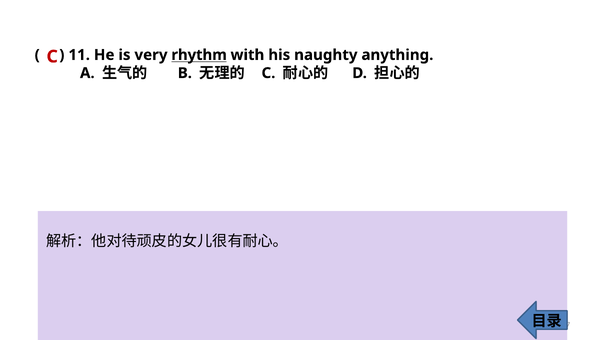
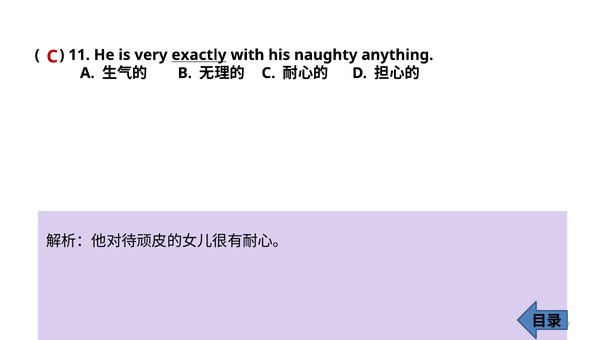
rhythm: rhythm -> exactly (199, 55)
